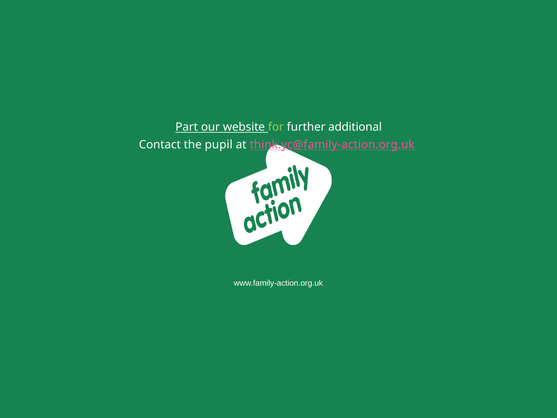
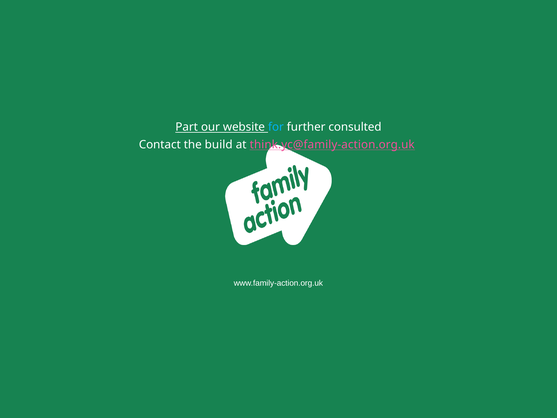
for colour: light green -> light blue (276, 127)
additional: additional -> consulted (355, 127)
pupil: pupil -> build (219, 144)
